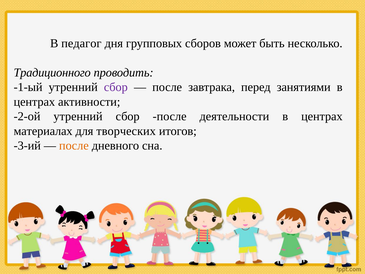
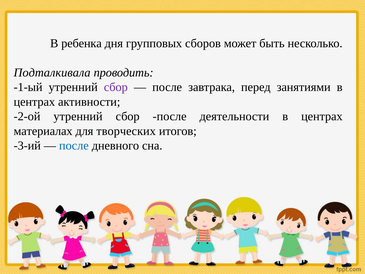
педагог: педагог -> ребенка (81, 43)
Традиционного: Традиционного -> Подталкивала (52, 73)
после colour: orange -> blue (74, 146)
